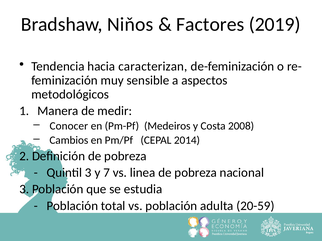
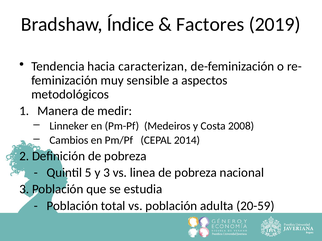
Niňos: Niňos -> Índice (130, 24)
Conocer: Conocer -> Linneker (69, 126)
Quintil 3: 3 -> 5 (88, 173)
y 7: 7 -> 3 (107, 173)
